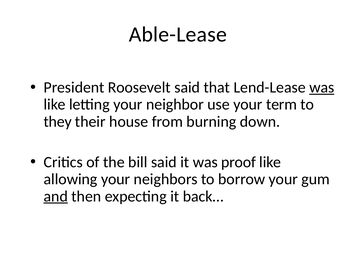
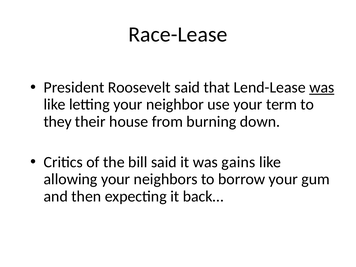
Able-Lease: Able-Lease -> Race-Lease (178, 34)
proof: proof -> gains (238, 162)
and underline: present -> none (56, 196)
